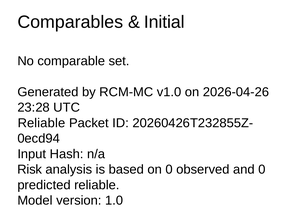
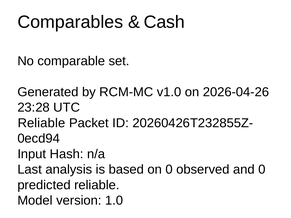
Initial: Initial -> Cash (164, 22)
Risk: Risk -> Last (30, 170)
